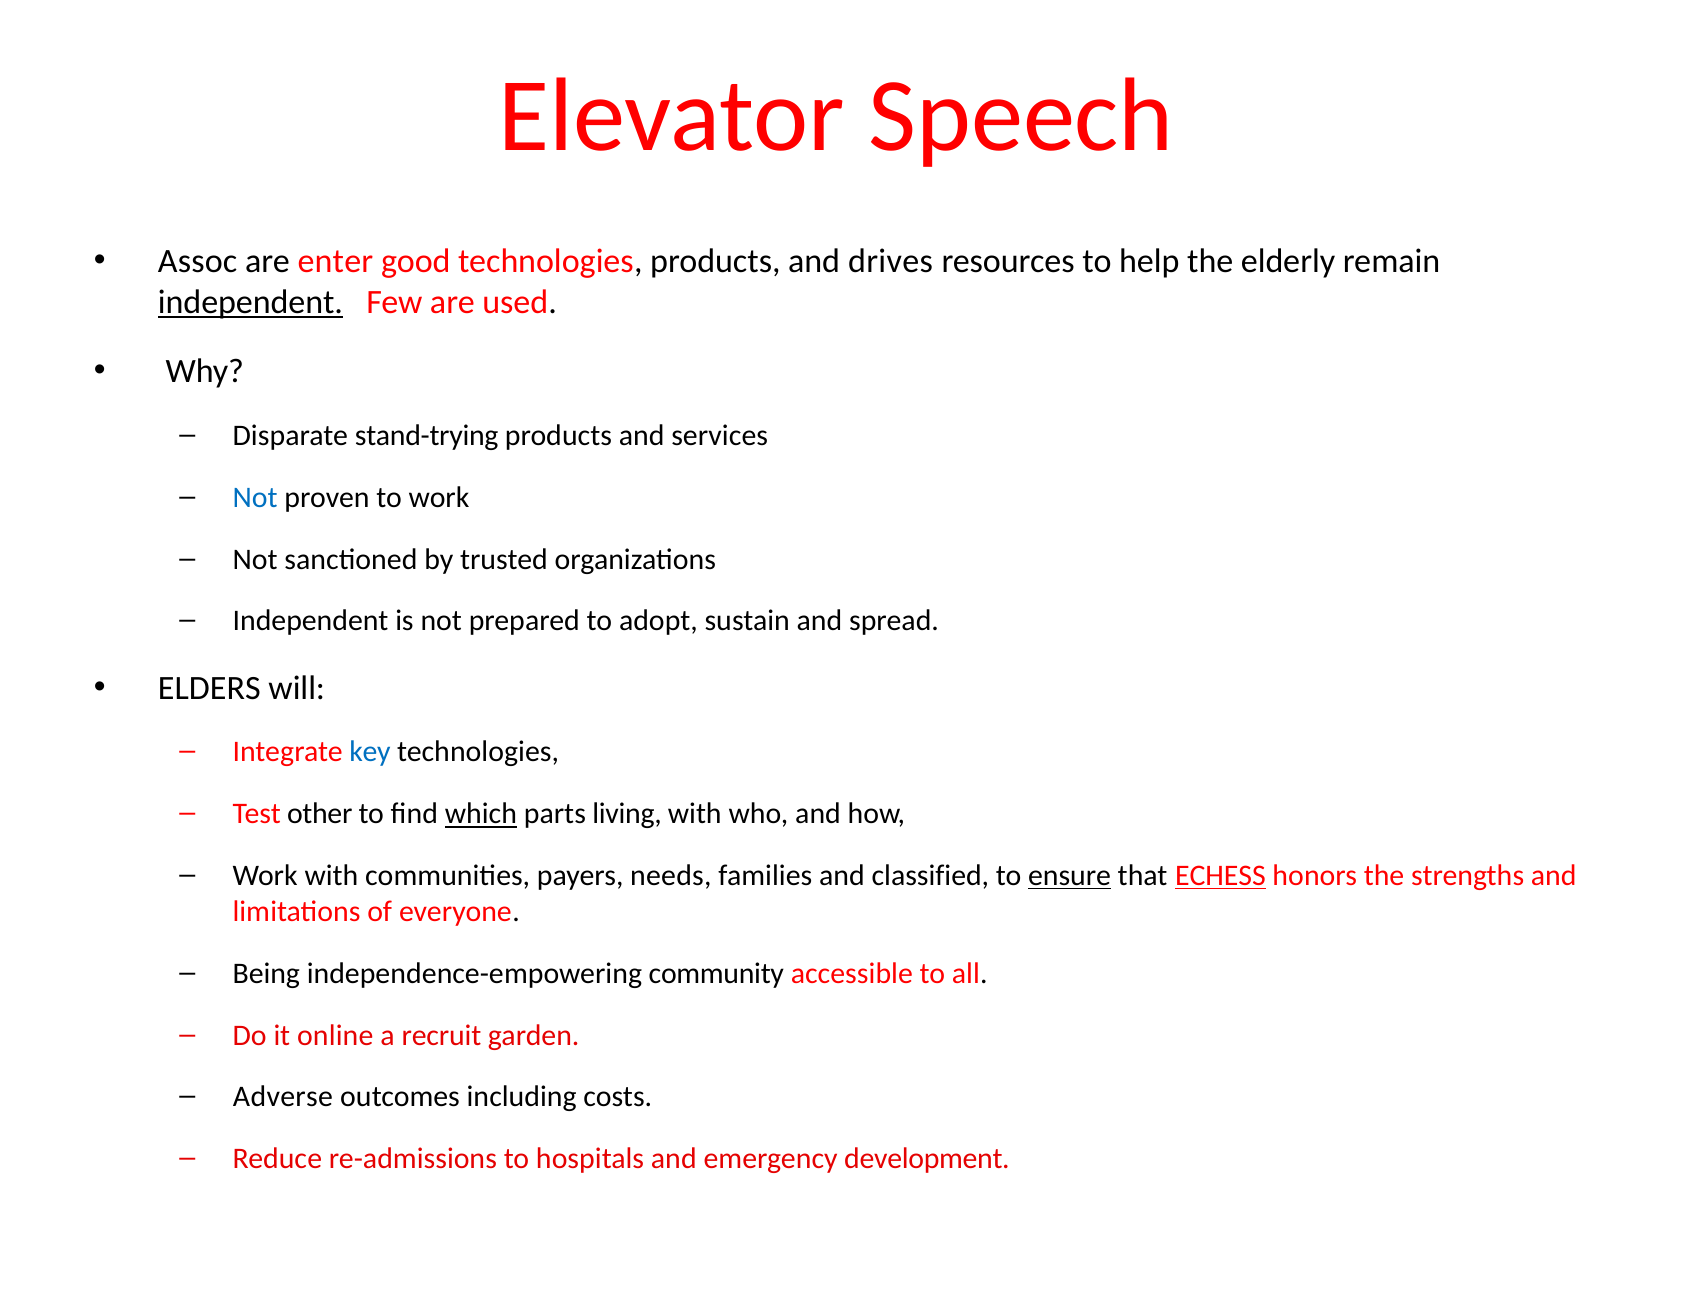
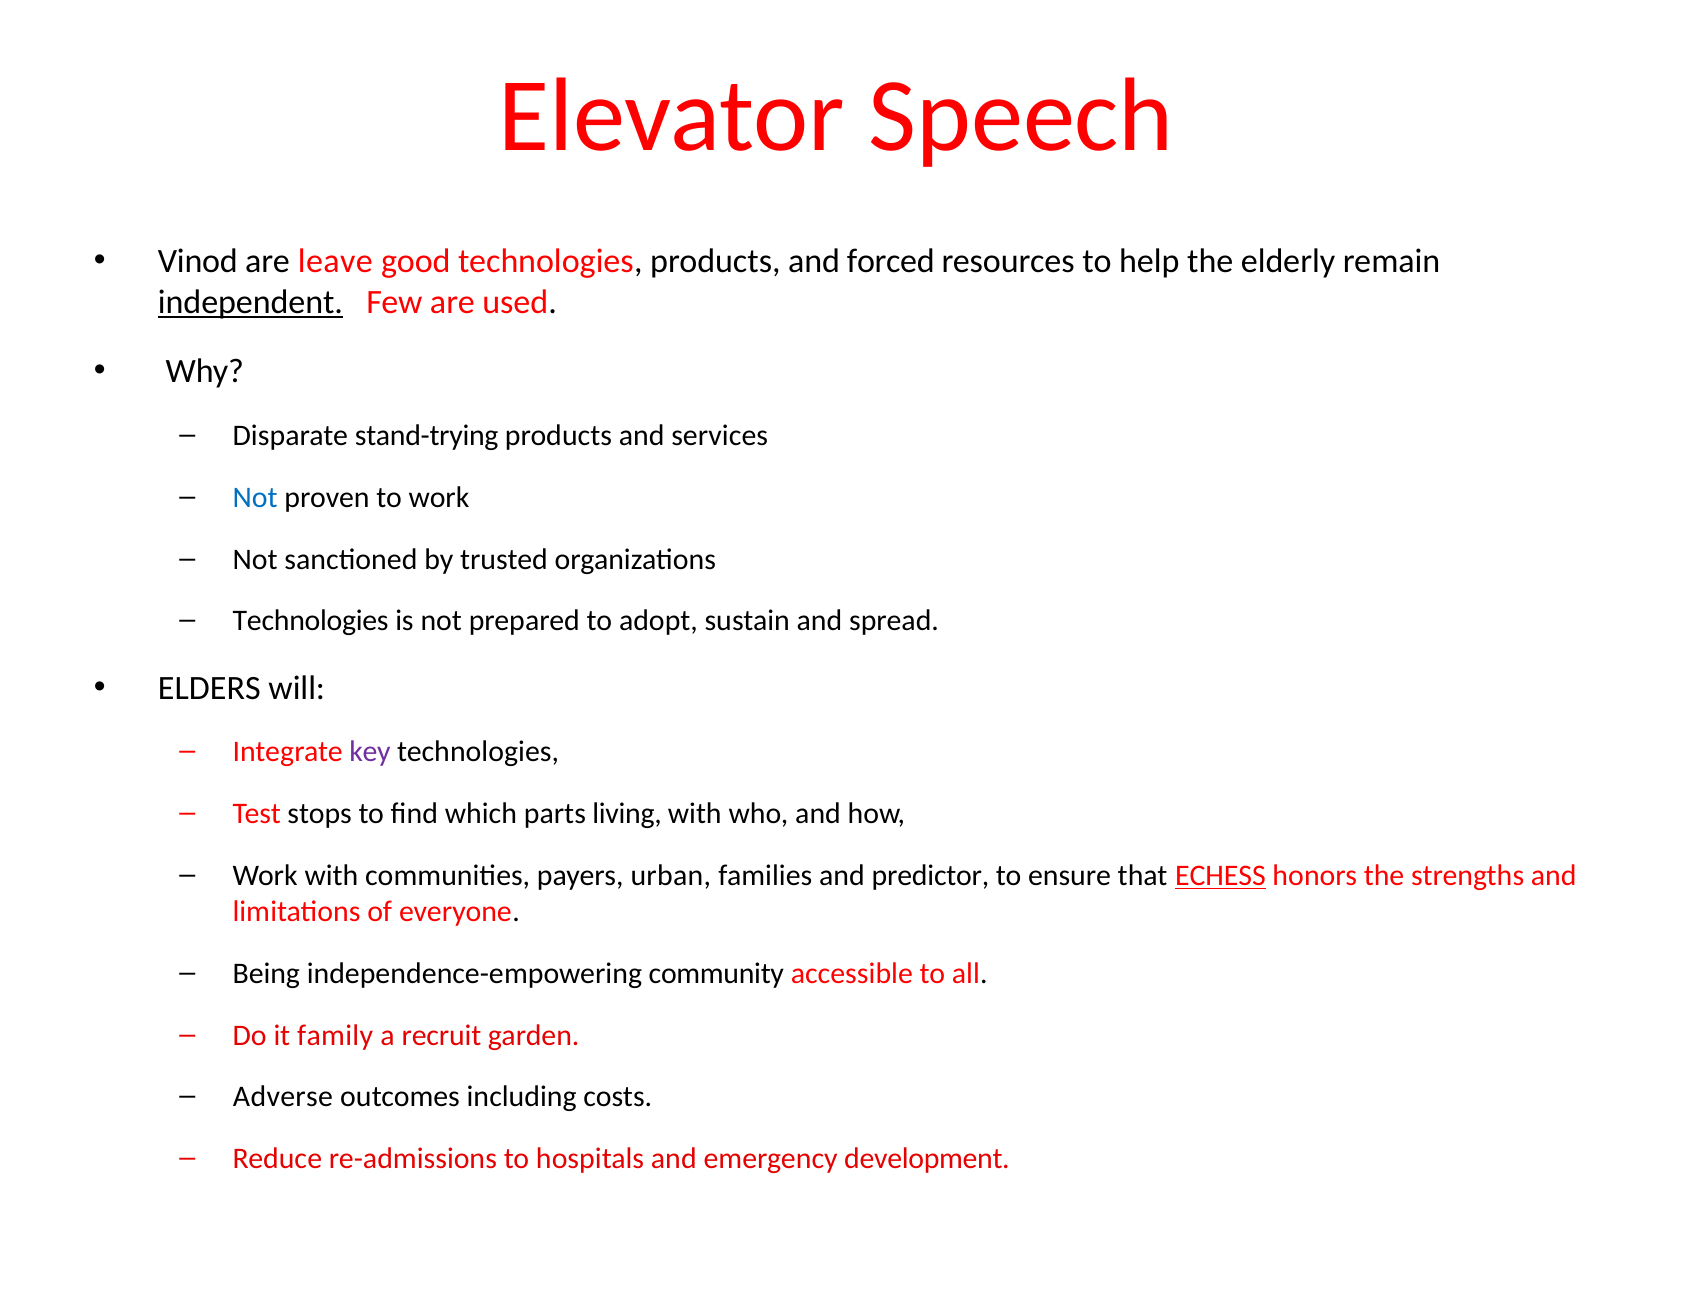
Assoc: Assoc -> Vinod (198, 262)
enter: enter -> leave (335, 262)
drives: drives -> forced (891, 262)
Independent: Independent -> Technologies (311, 621)
key colour: blue -> purple (370, 752)
other: other -> stops (320, 814)
which underline: present -> none (481, 814)
needs: needs -> urban (671, 876)
classified: classified -> predictor (930, 876)
ensure underline: present -> none (1070, 876)
online: online -> family (335, 1035)
